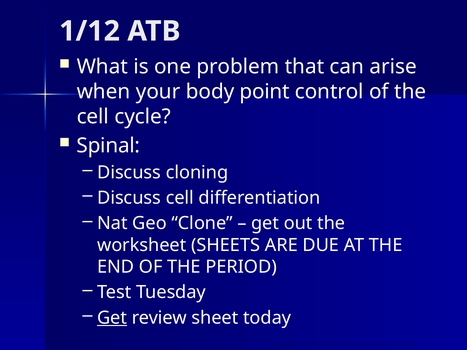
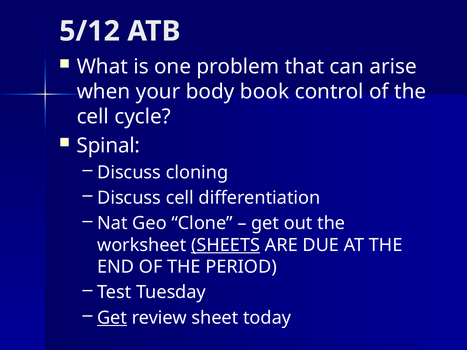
1/12: 1/12 -> 5/12 (90, 31)
point: point -> book (265, 92)
SHEETS underline: none -> present (226, 245)
